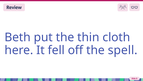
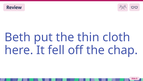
spell: spell -> chap (123, 50)
